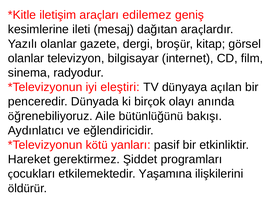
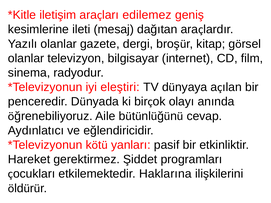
bakışı: bakışı -> cevap (204, 116)
Yaşamına: Yaşamına -> Haklarına (165, 174)
